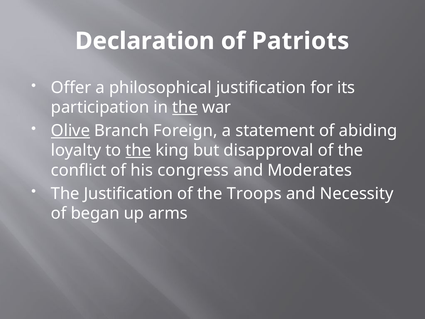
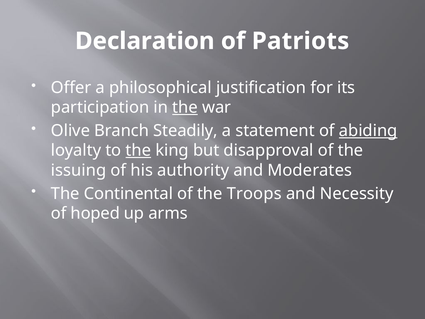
Olive underline: present -> none (70, 131)
Foreign: Foreign -> Steadily (186, 131)
abiding underline: none -> present (368, 131)
conflict: conflict -> issuing (79, 170)
congress: congress -> authority (193, 170)
The Justification: Justification -> Continental (128, 193)
began: began -> hoped (95, 213)
